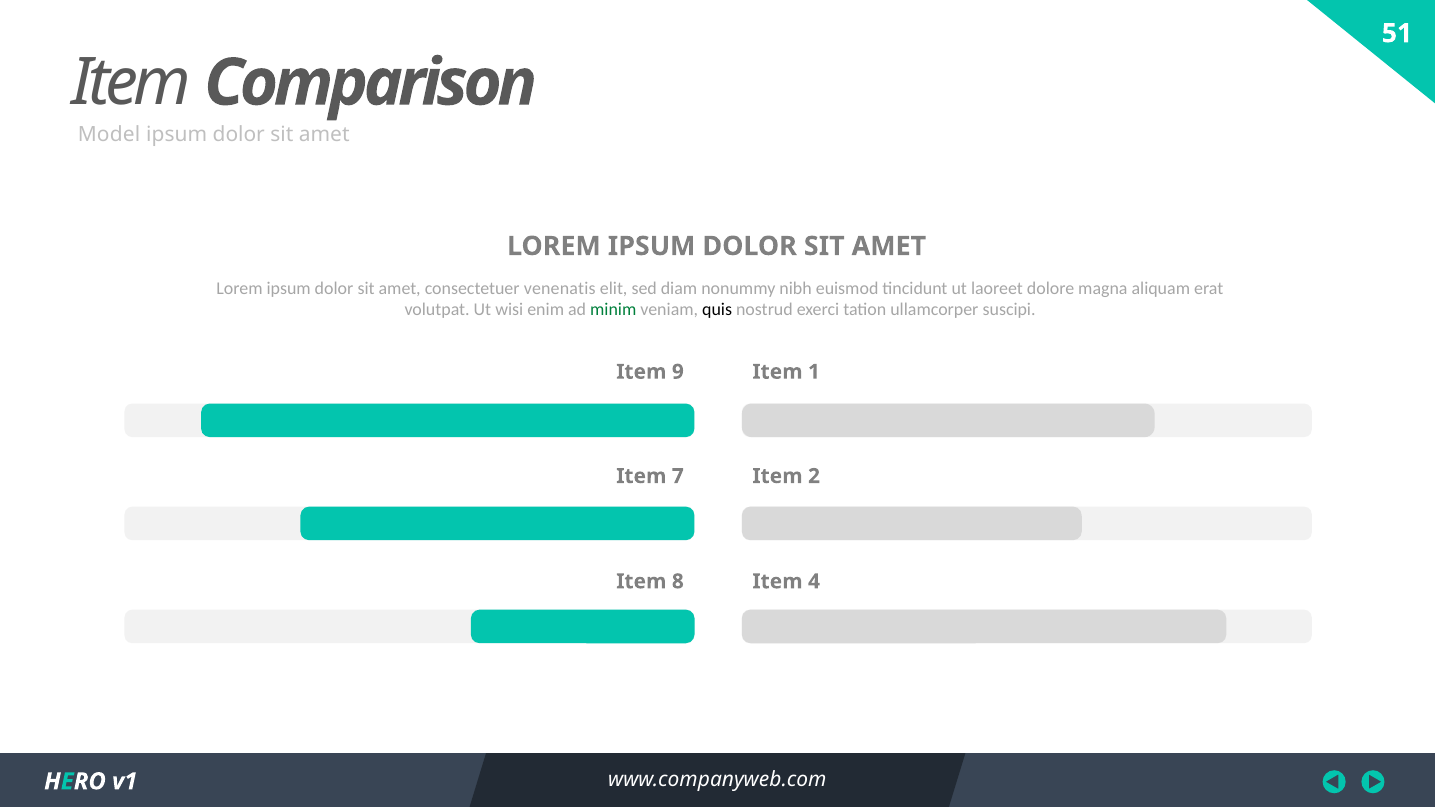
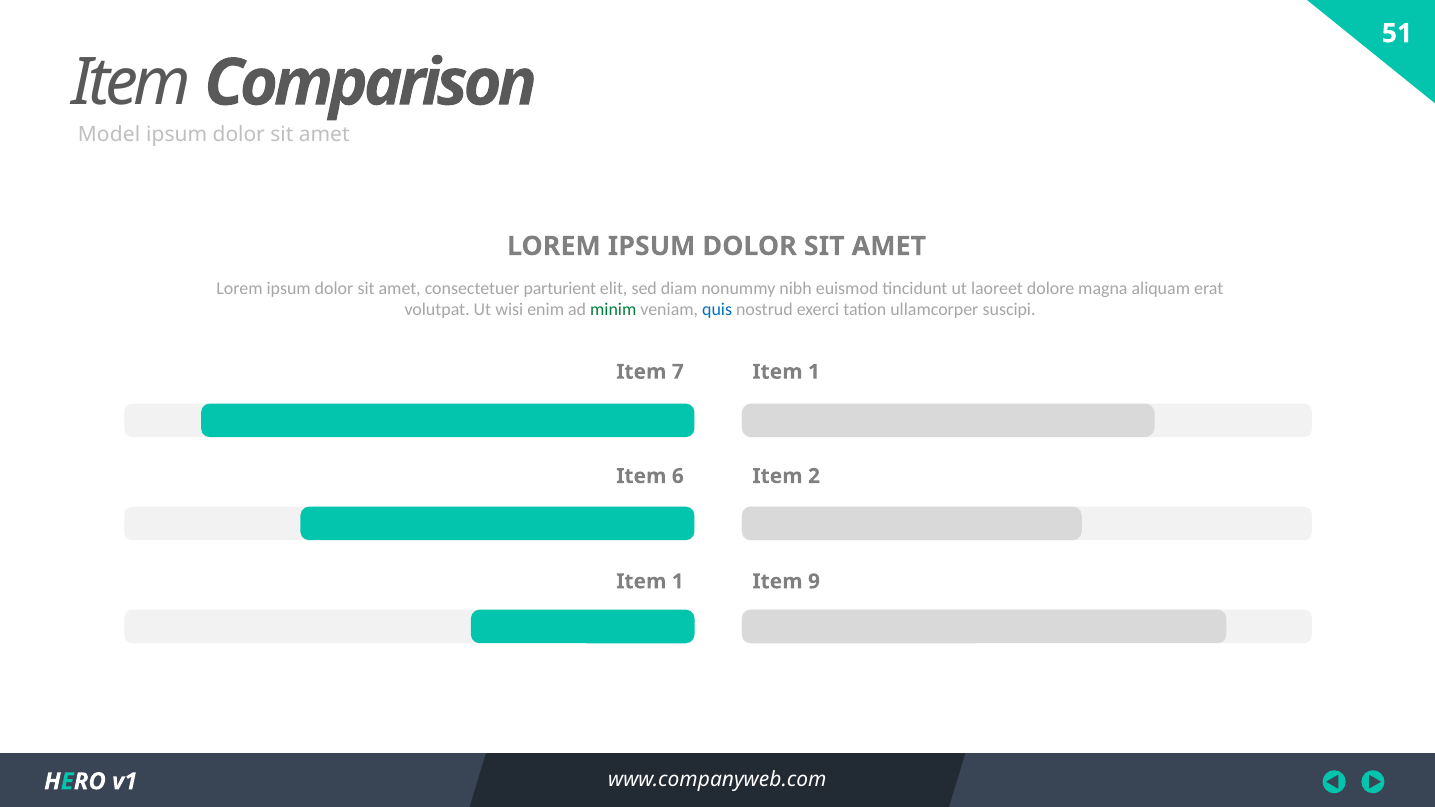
venenatis: venenatis -> parturient (560, 289)
quis colour: black -> blue (717, 310)
9: 9 -> 7 (678, 372)
7: 7 -> 6 (678, 476)
8: 8 -> 1 (678, 582)
4: 4 -> 9 (814, 582)
